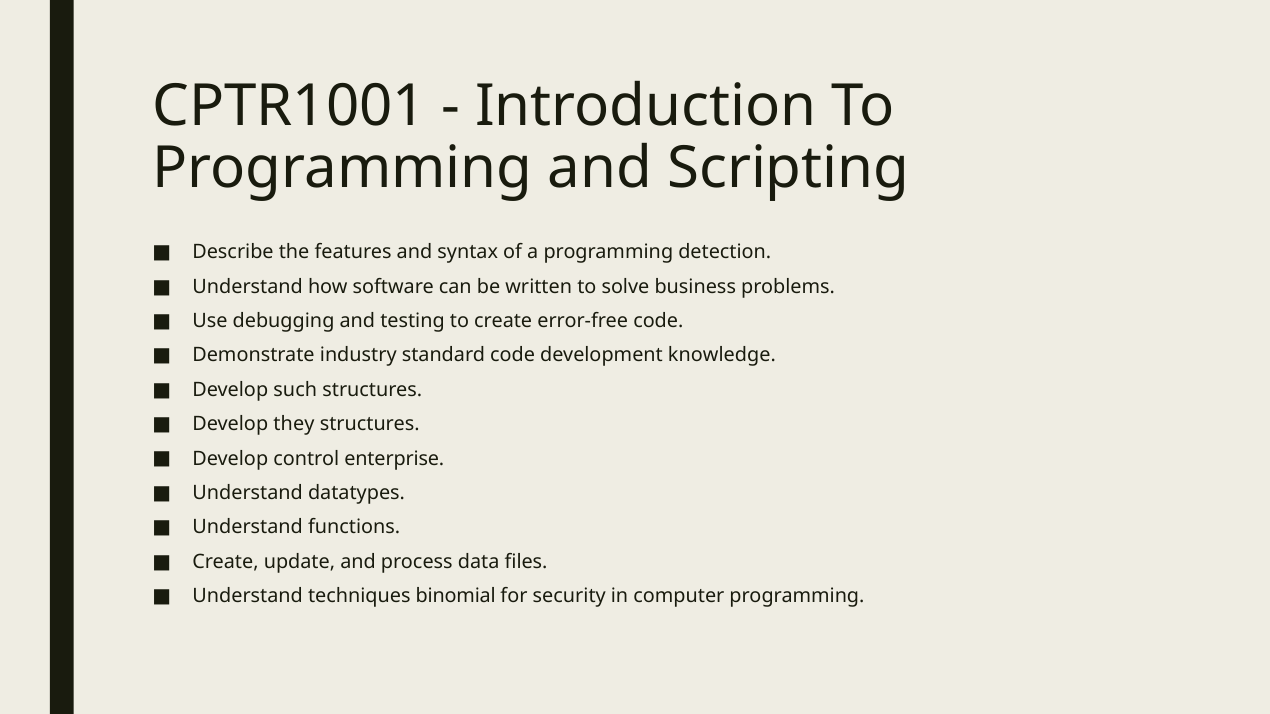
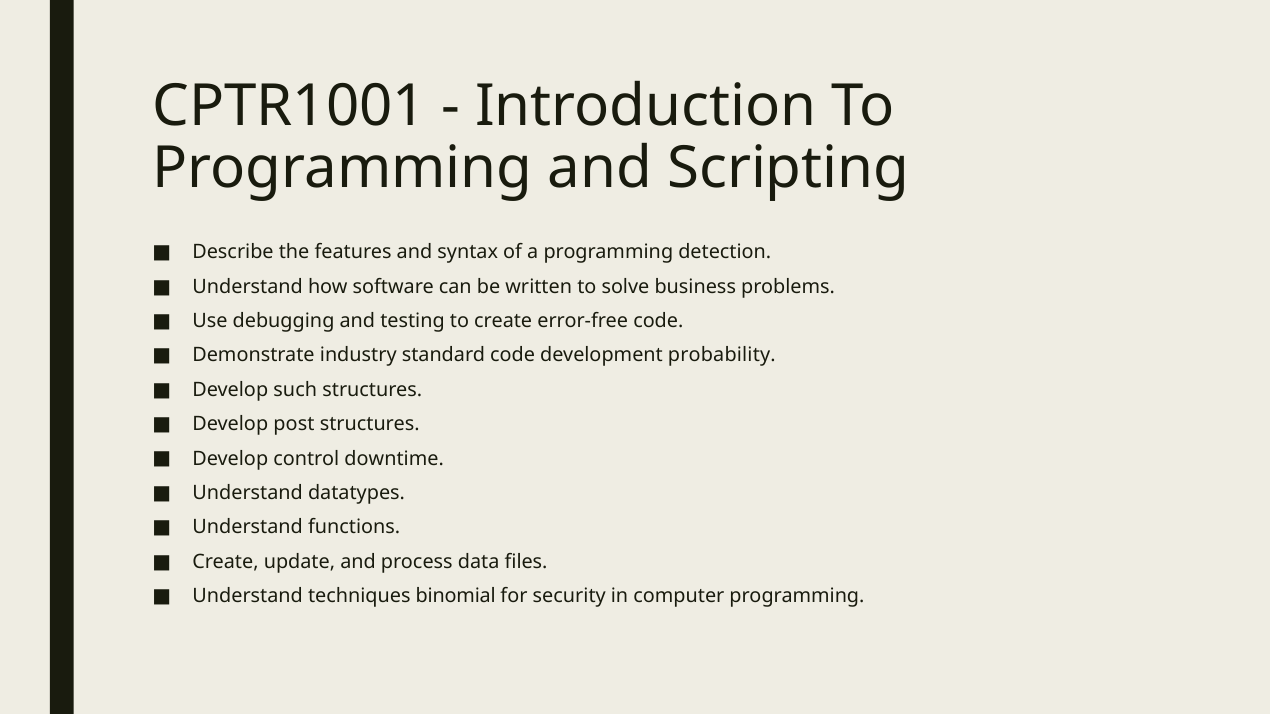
knowledge: knowledge -> probability (722, 356)
they: they -> post (294, 424)
enterprise: enterprise -> downtime (394, 459)
